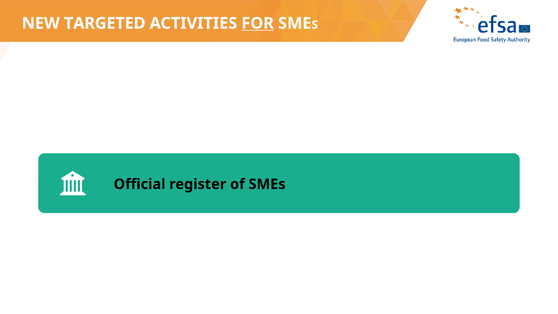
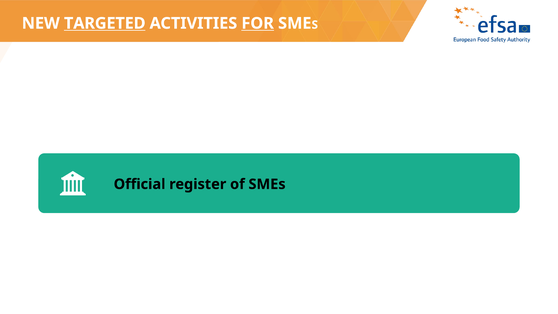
TARGETED underline: none -> present (105, 23)
